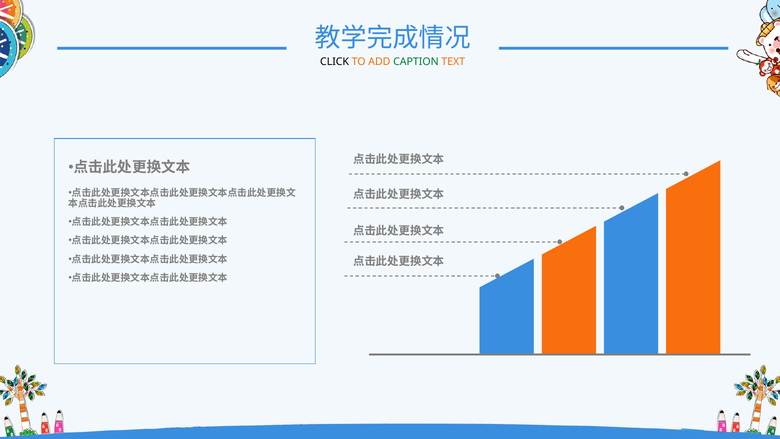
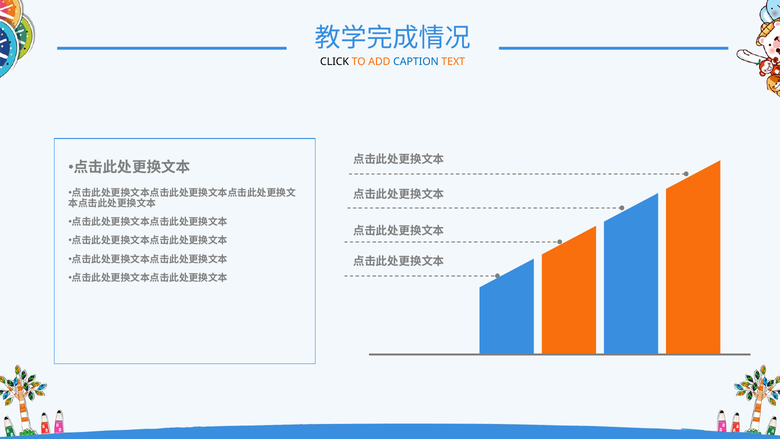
CAPTION colour: green -> blue (416, 62)
